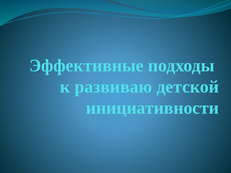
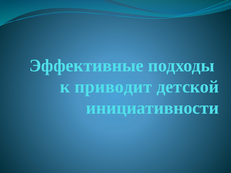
развиваю: развиваю -> приводит (113, 87)
